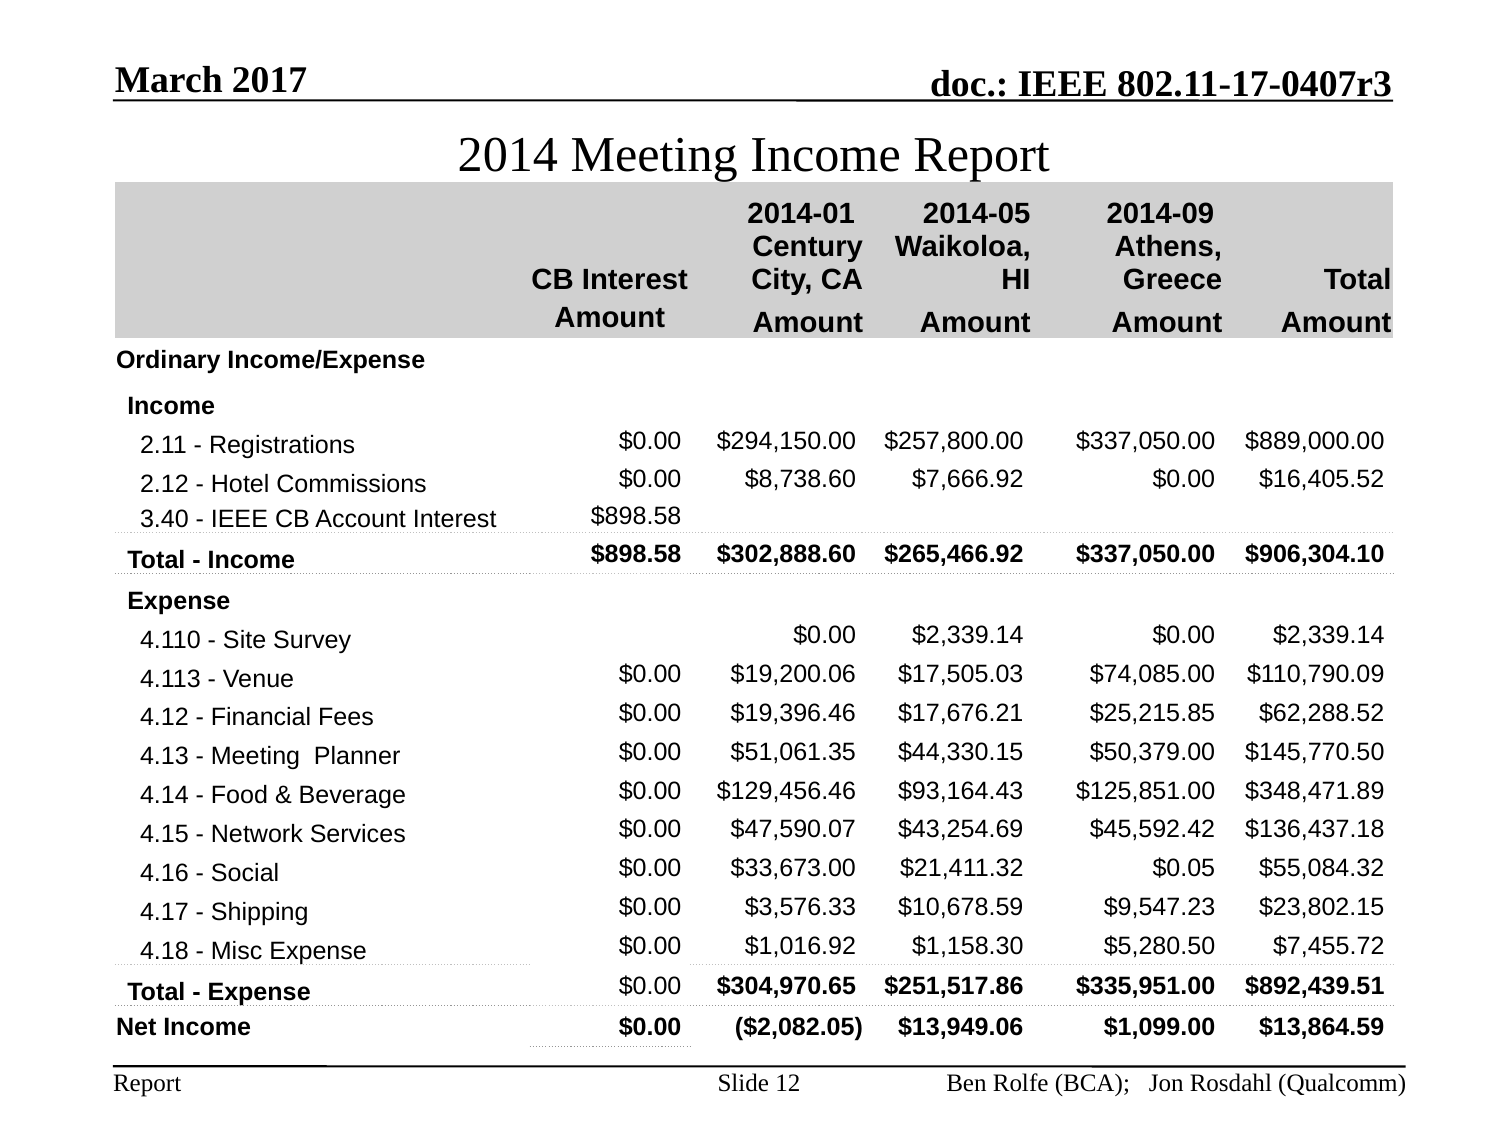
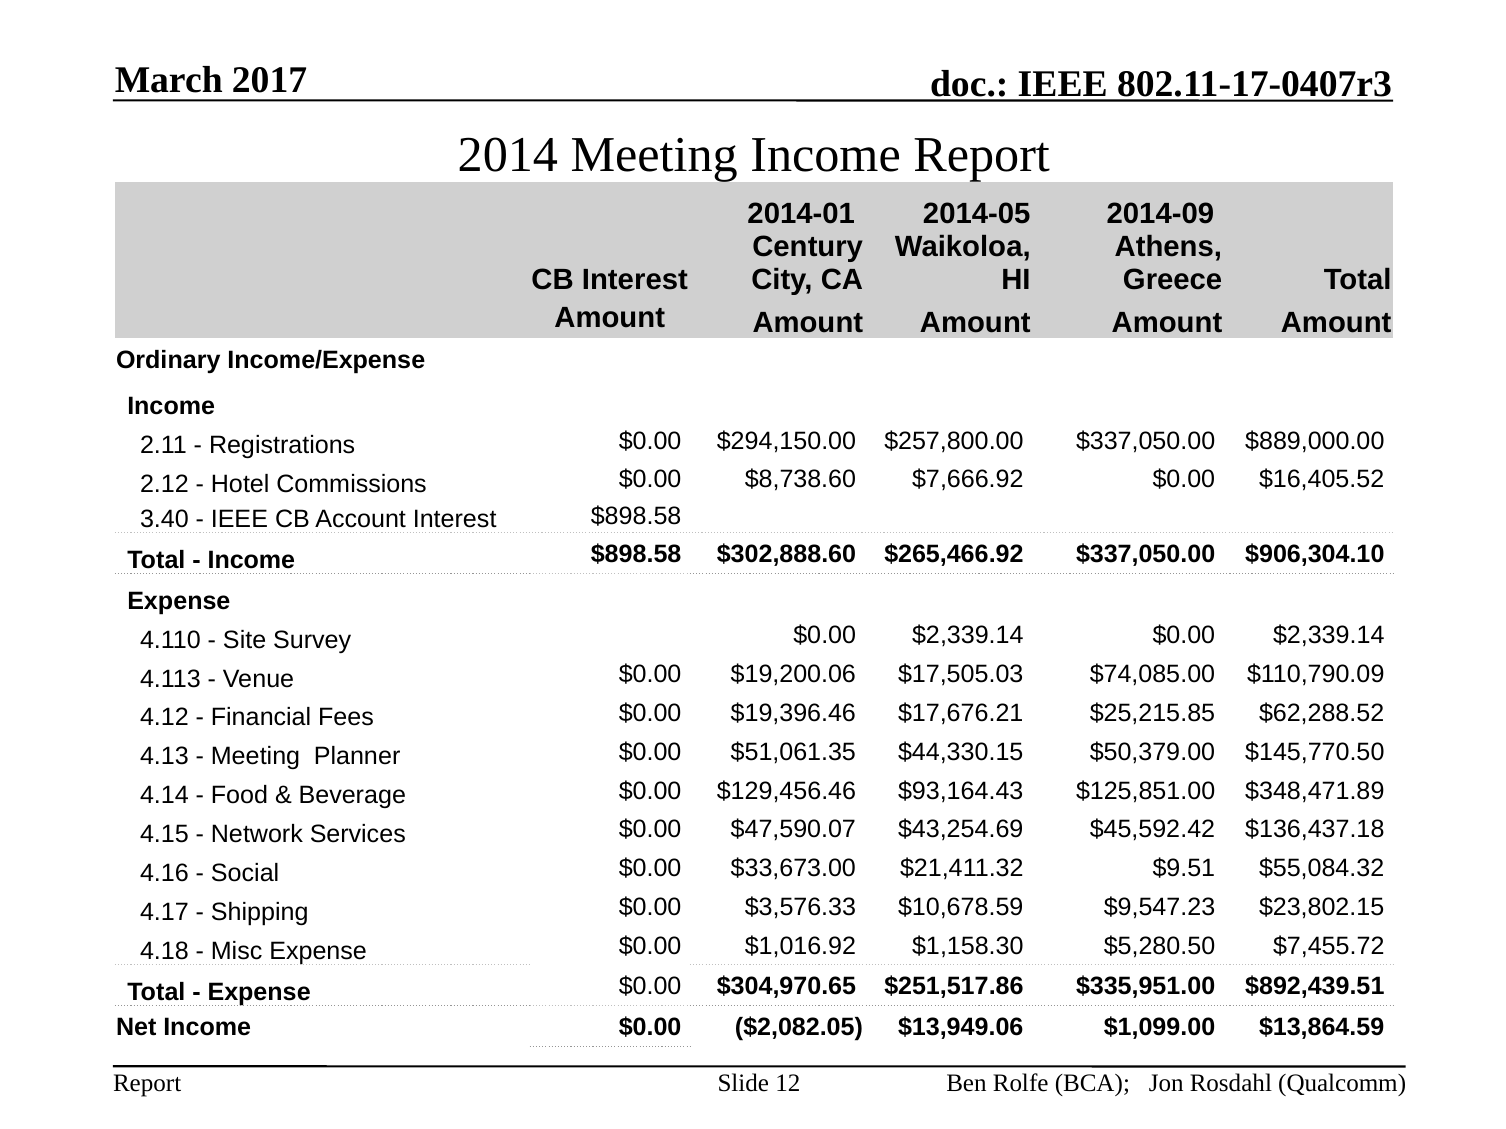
$0.05: $0.05 -> $9.51 (1184, 869)
